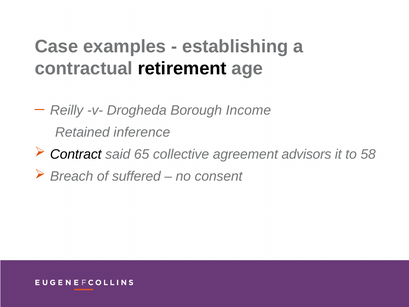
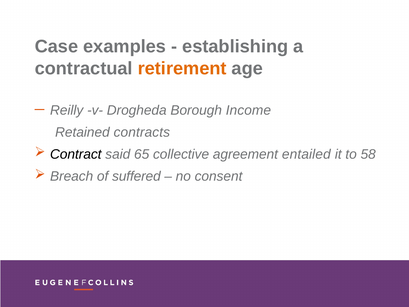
retirement colour: black -> orange (182, 68)
inference: inference -> contracts (142, 132)
advisors: advisors -> entailed (306, 154)
